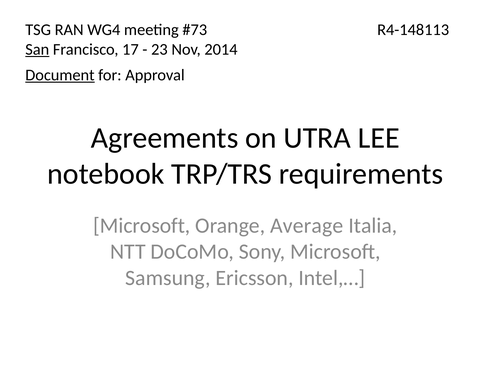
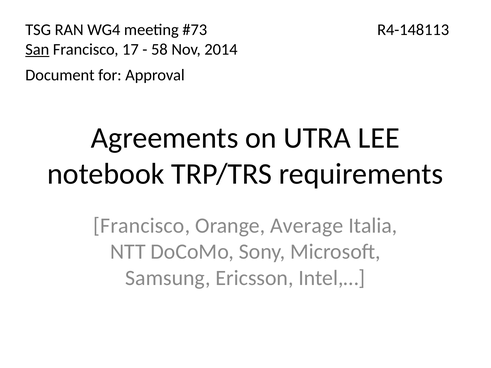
23: 23 -> 58 (159, 49)
Document underline: present -> none (60, 75)
Microsoft: Microsoft -> Francisco (142, 226)
